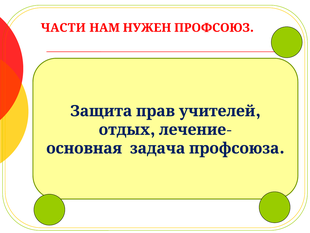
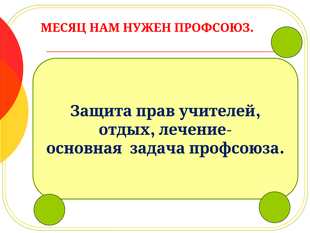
ЧАСТИ: ЧАСТИ -> МЕСЯЦ (63, 28)
